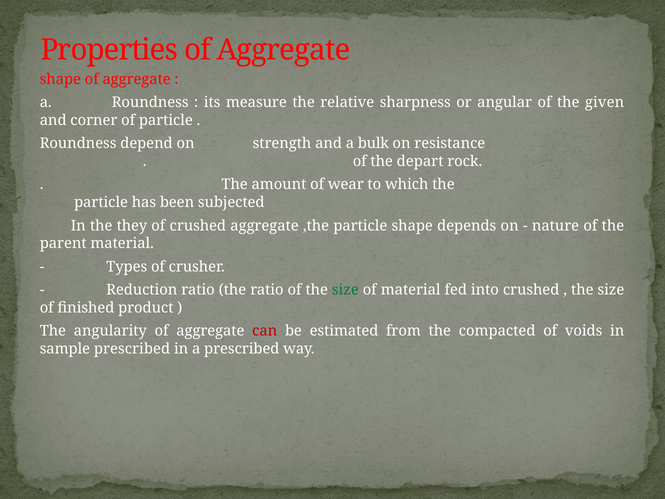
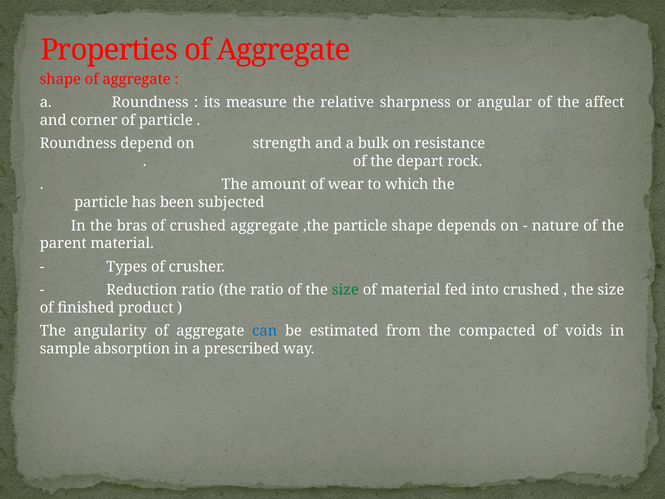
given: given -> affect (605, 103)
they: they -> bras (132, 226)
can colour: red -> blue (265, 331)
sample prescribed: prescribed -> absorption (132, 349)
